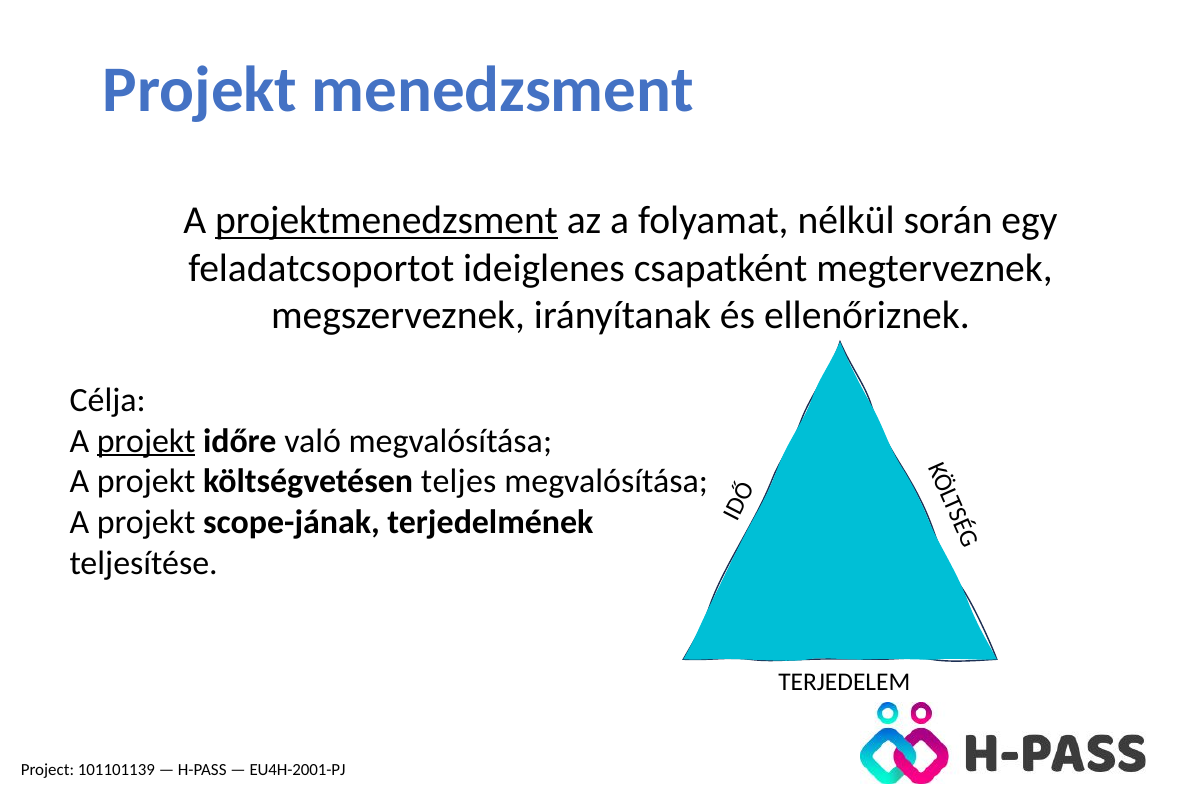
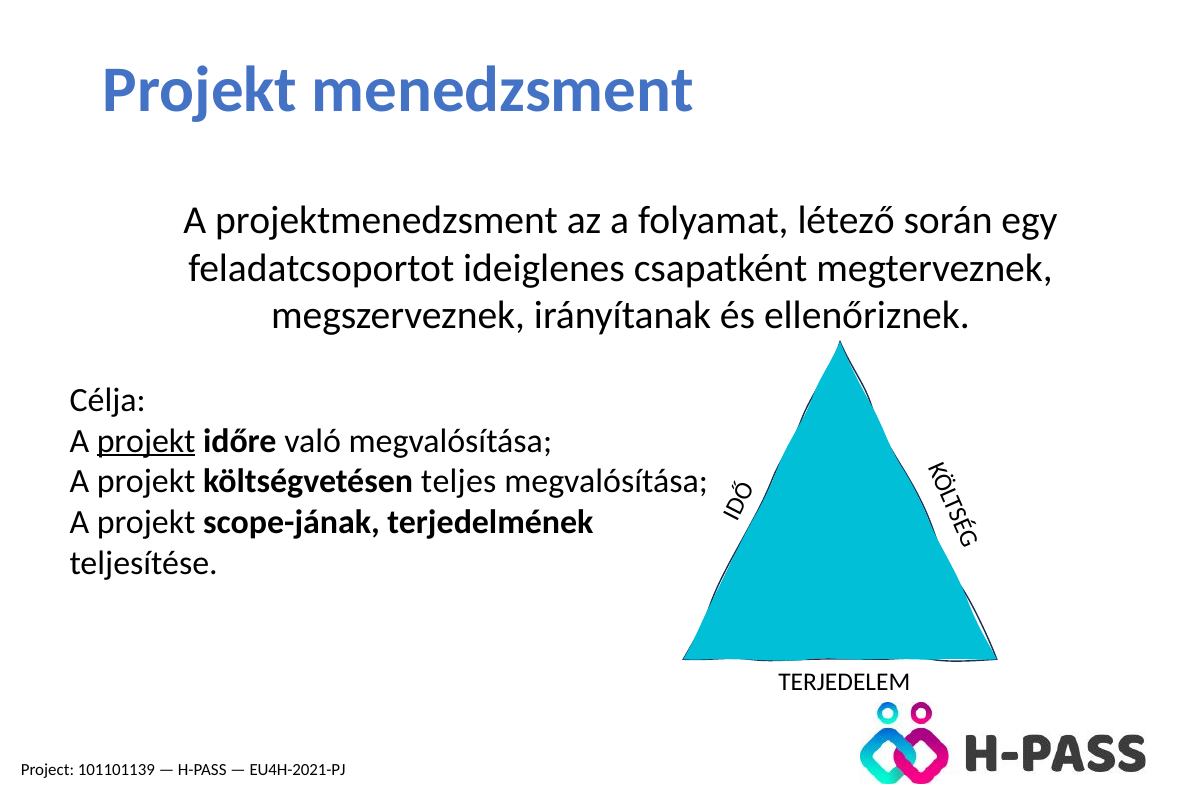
projektmenedzsment underline: present -> none (387, 221)
nélkül: nélkül -> létező (846, 221)
EU4H-2001-PJ: EU4H-2001-PJ -> EU4H-2021-PJ (298, 770)
